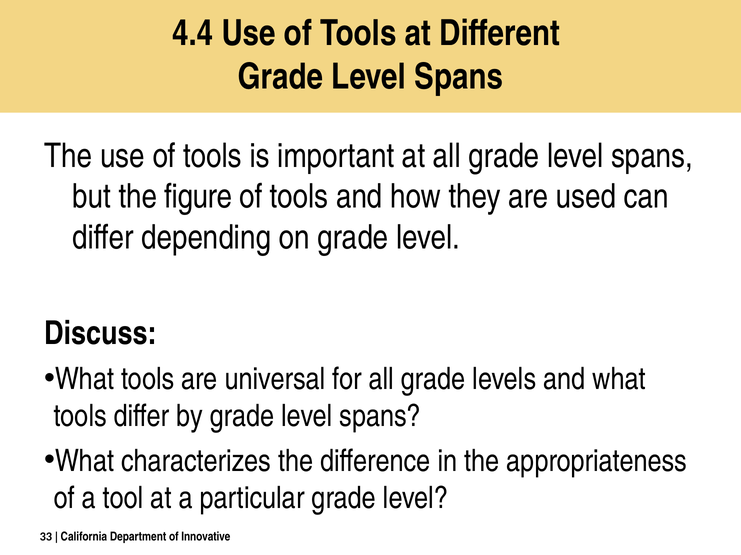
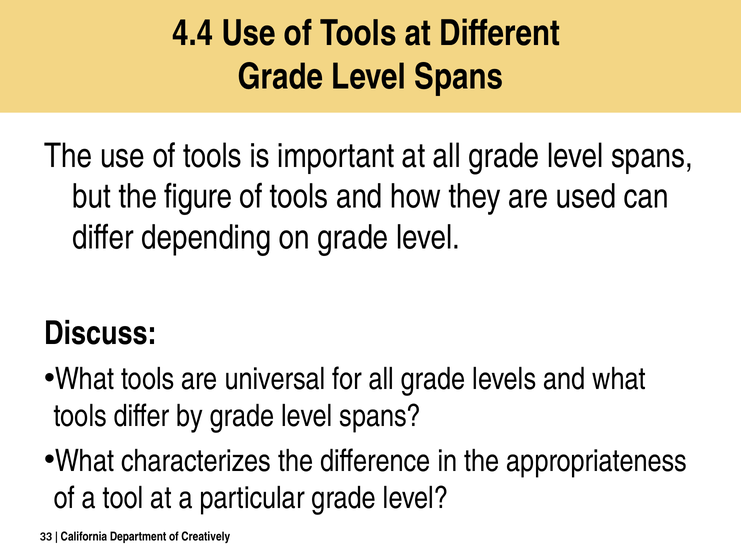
Innovative: Innovative -> Creatively (206, 538)
